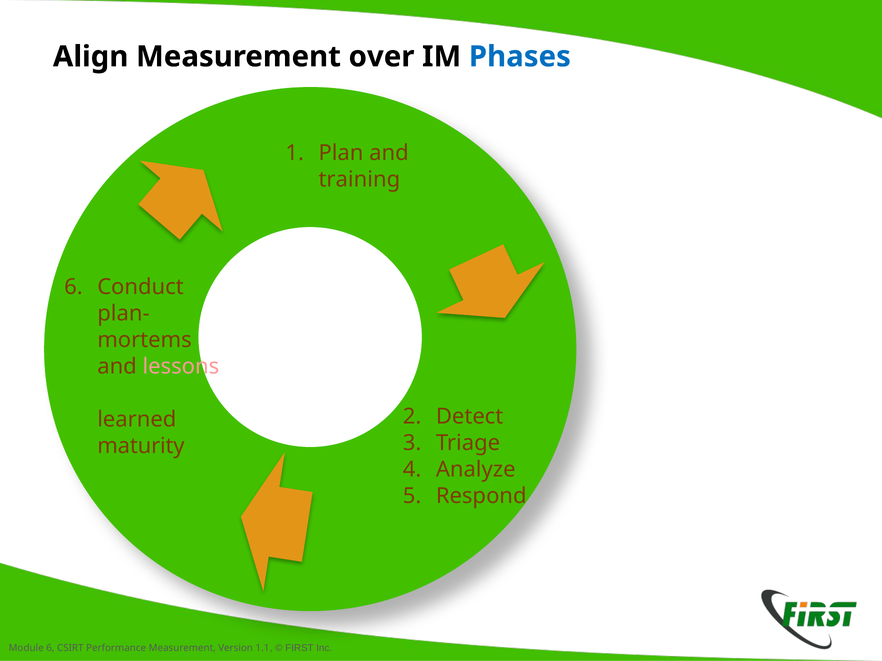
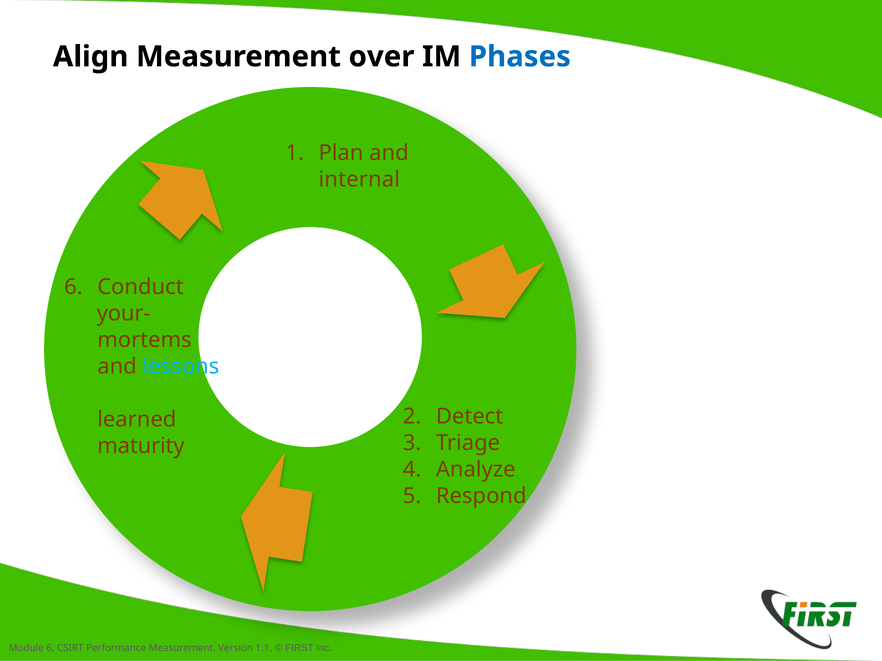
training: training -> internal (359, 179)
plan-: plan- -> your- (124, 314)
lessons colour: pink -> light blue (181, 367)
